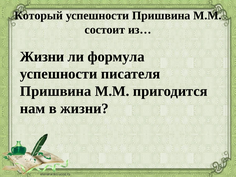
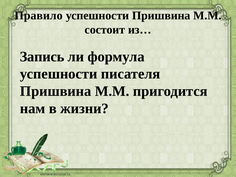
Который: Который -> Правило (39, 16)
Жизни: Жизни -> Запись (42, 57)
